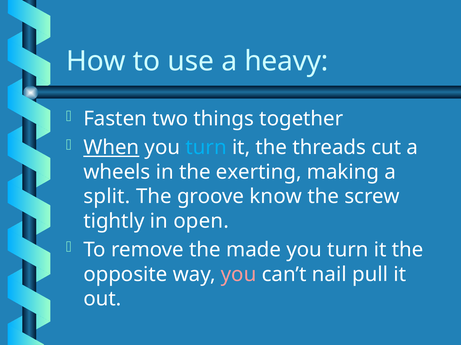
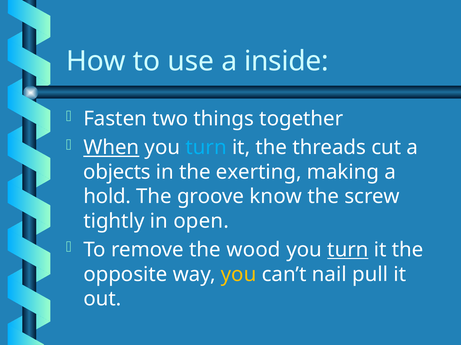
heavy: heavy -> inside (286, 62)
wheels: wheels -> objects (117, 172)
split: split -> hold (107, 197)
made: made -> wood (254, 250)
turn underline: none -> present (348, 250)
you colour: pink -> yellow (239, 275)
